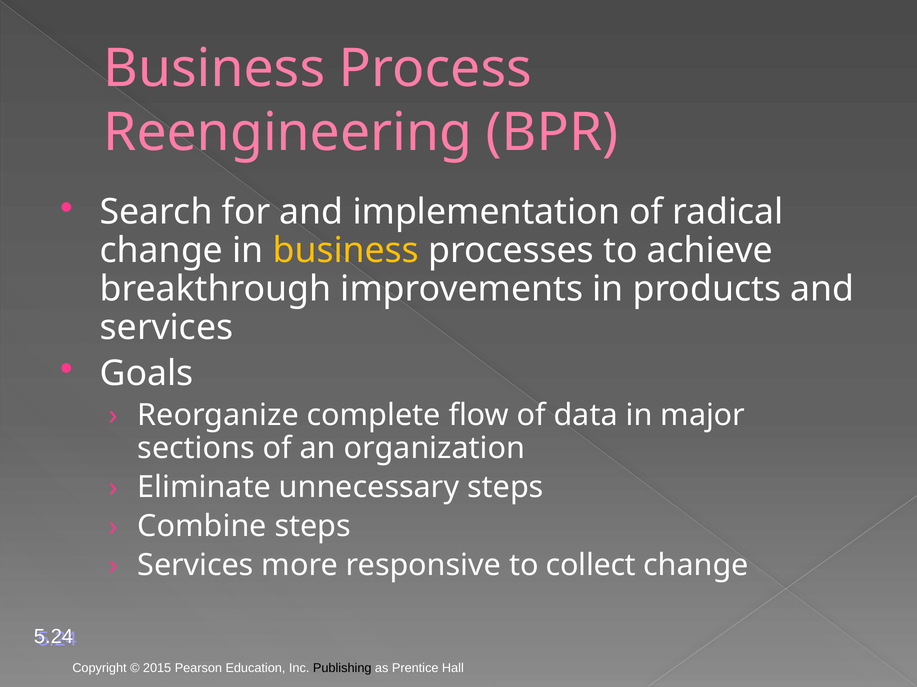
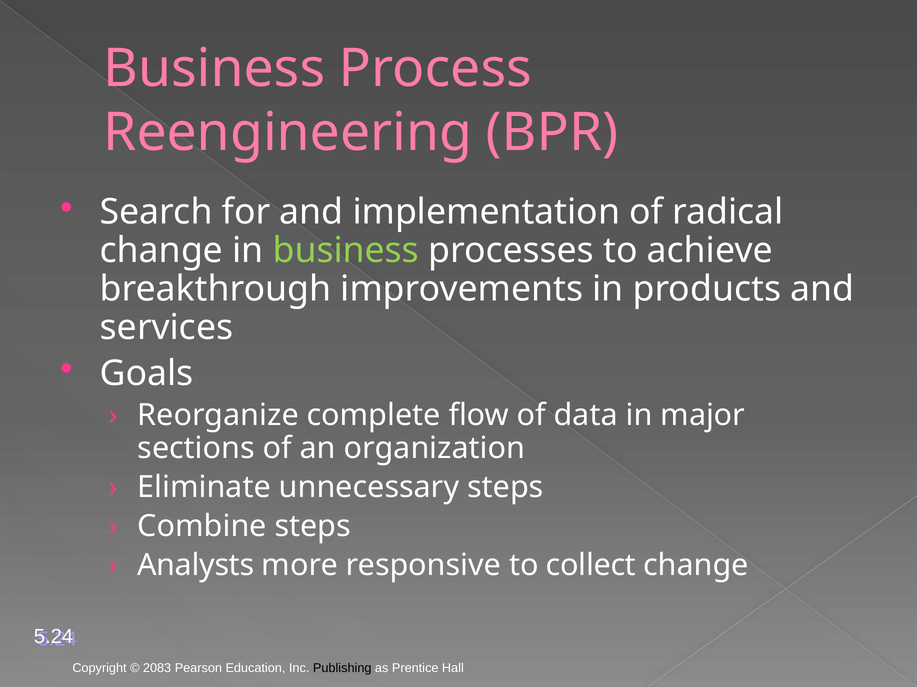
business colour: yellow -> light green (346, 251)
Services: Services -> Analysts (196, 566)
2015: 2015 -> 2083 (157, 669)
